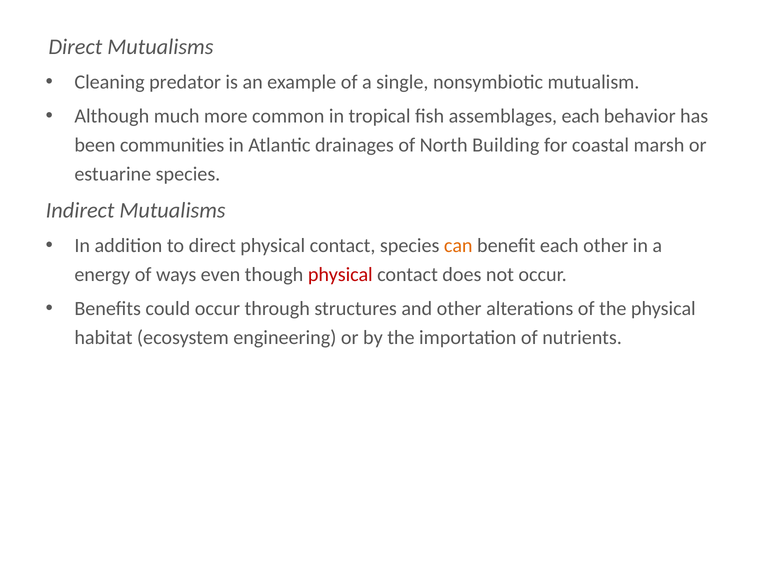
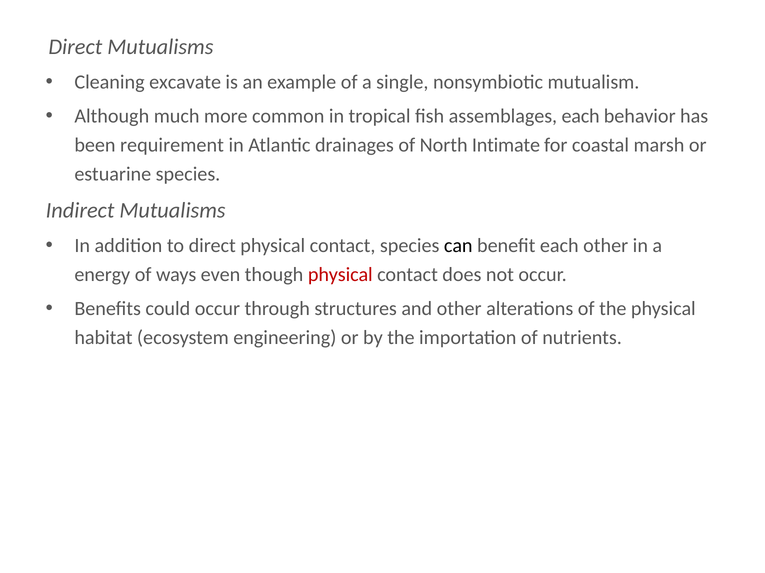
predator: predator -> excavate (185, 82)
communities: communities -> requirement (172, 145)
Building: Building -> Intimate (506, 145)
can colour: orange -> black (458, 246)
